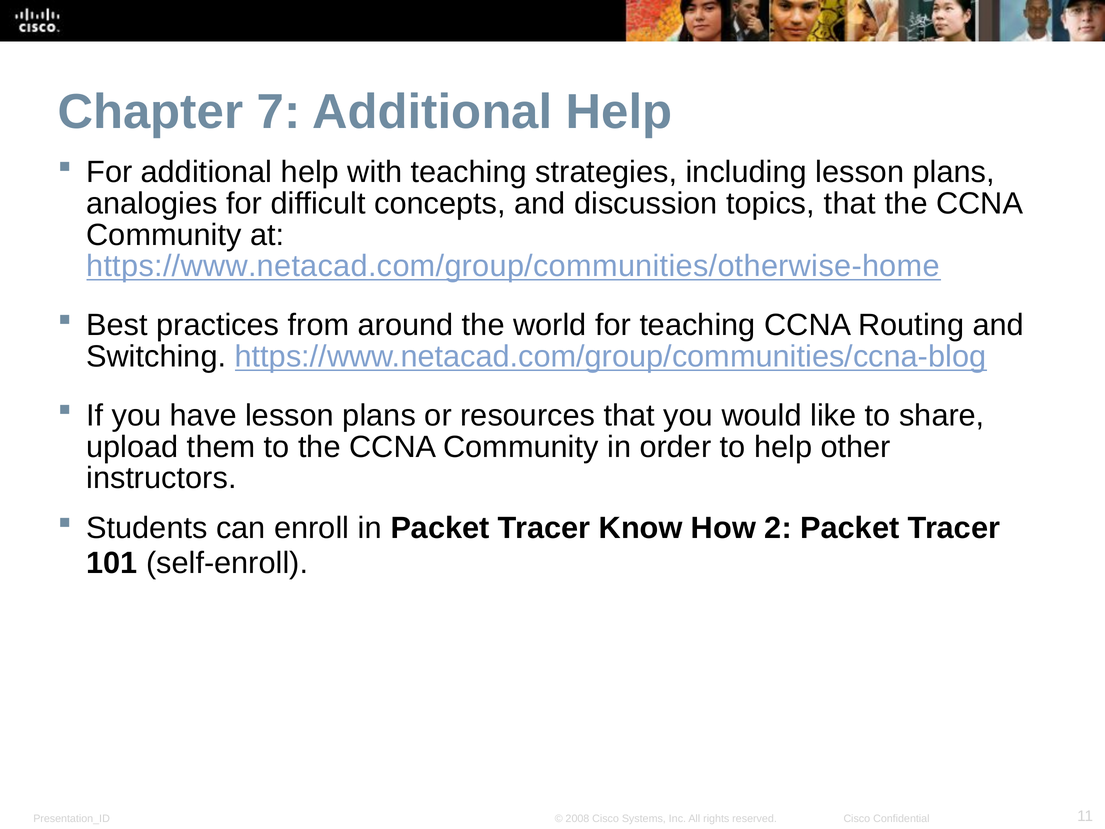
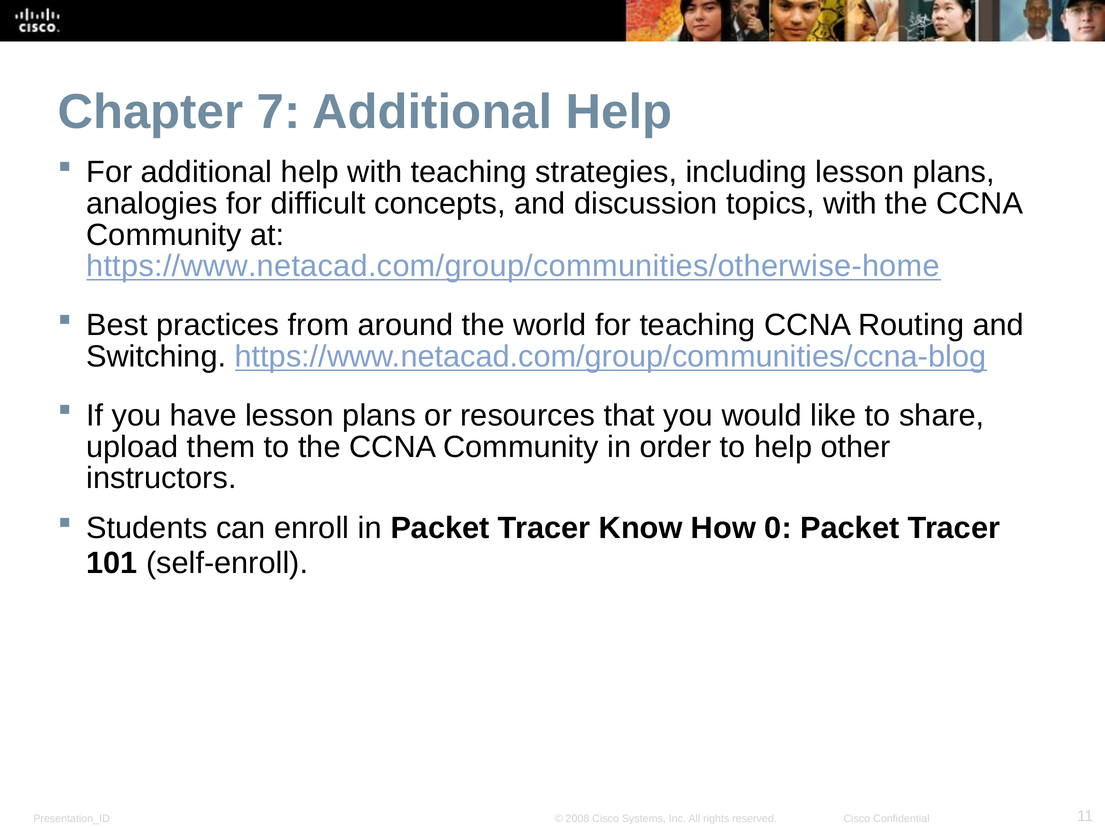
topics that: that -> with (850, 204)
2: 2 -> 0 (778, 528)
